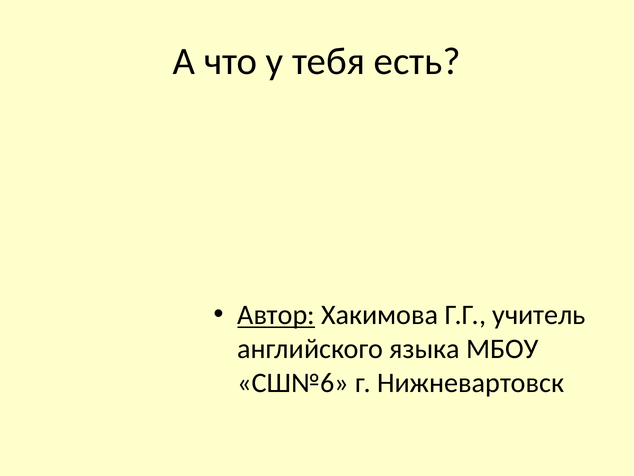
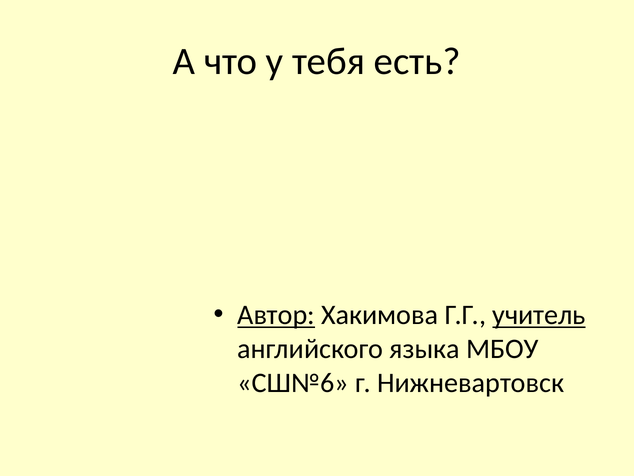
учитель underline: none -> present (539, 315)
